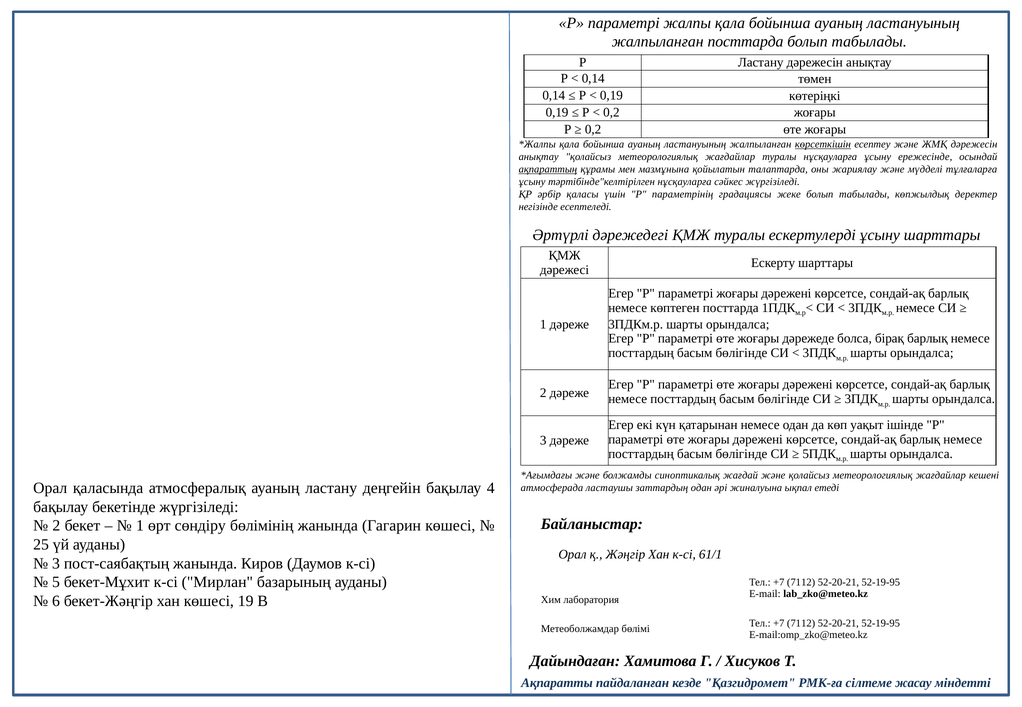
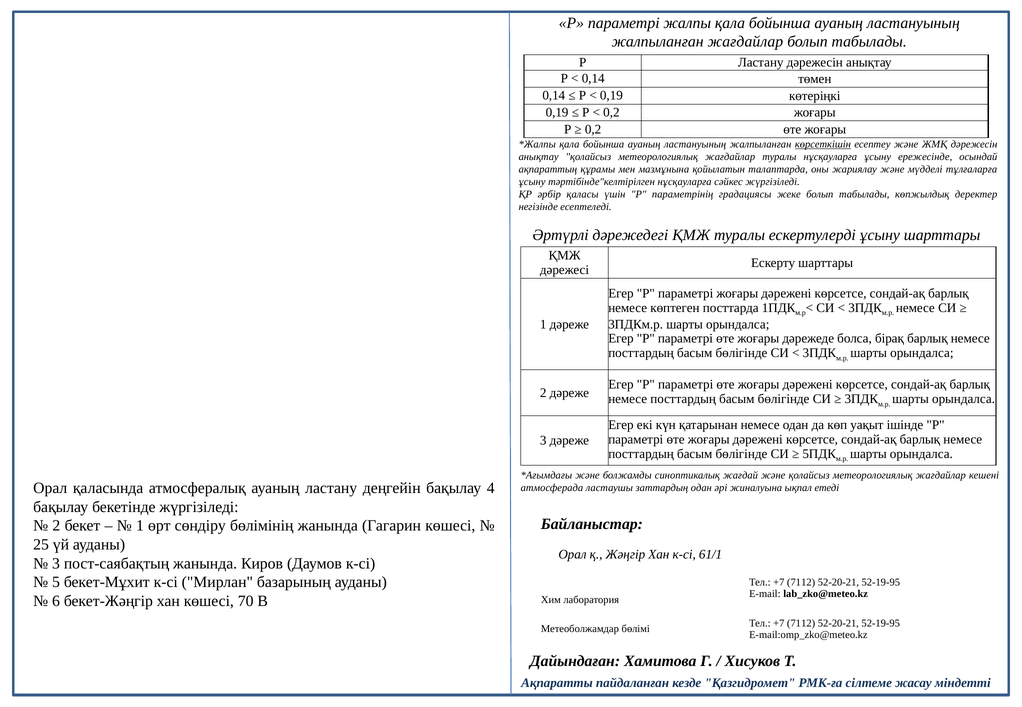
жалпыланған посттарда: посттарда -> жағдайлар (745, 42)
ақпараттың underline: present -> none (548, 169)
19: 19 -> 70 (246, 602)
